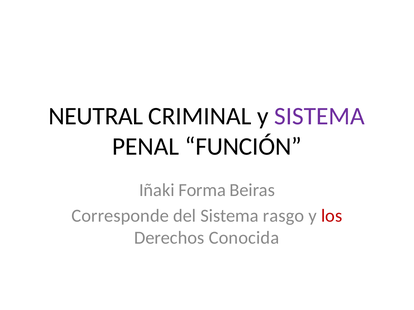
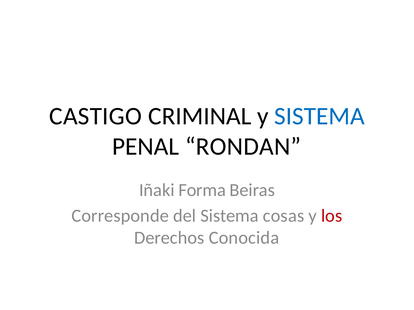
NEUTRAL: NEUTRAL -> CASTIGO (96, 116)
SISTEMA colour: purple -> blue (319, 116)
FUNCIÓN: FUNCIÓN -> RONDAN (243, 147)
rasgo: rasgo -> cosas (284, 216)
